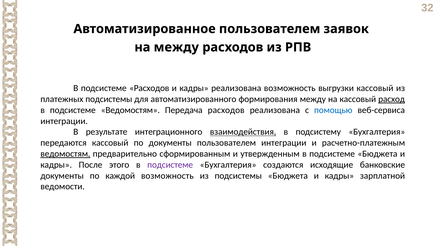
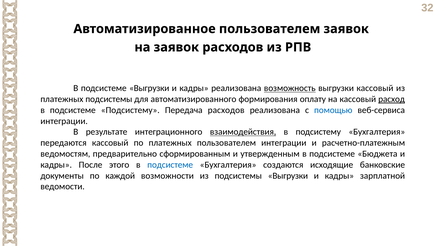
на между: между -> заявок (176, 47)
подсистеме Расходов: Расходов -> Выгрузки (149, 88)
возможность underline: none -> present (290, 88)
формирования между: между -> оплату (313, 99)
подсистеме Ведомостям: Ведомостям -> Подсистему (130, 110)
по документы: документы -> платежных (170, 143)
ведомостям underline: present -> none (65, 154)
подсистеме colour: purple -> blue (170, 165)
каждой возможность: возможность -> возможности (167, 176)
подсистемы Бюджета: Бюджета -> Выгрузки (288, 176)
